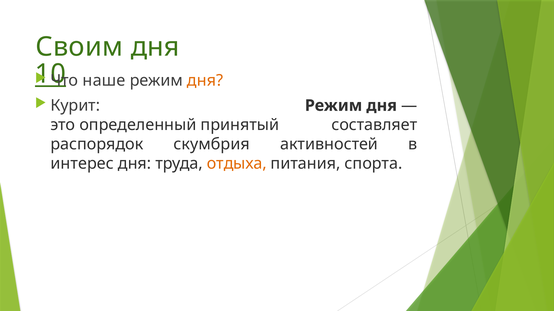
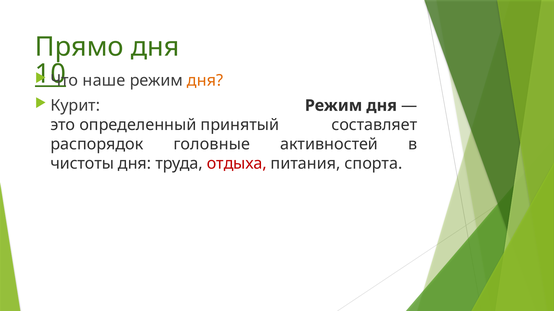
Своим: Своим -> Прямо (79, 47)
скумбрия: скумбрия -> головные (212, 145)
интерес: интерес -> чистоты (82, 164)
отдыха colour: orange -> red (237, 164)
